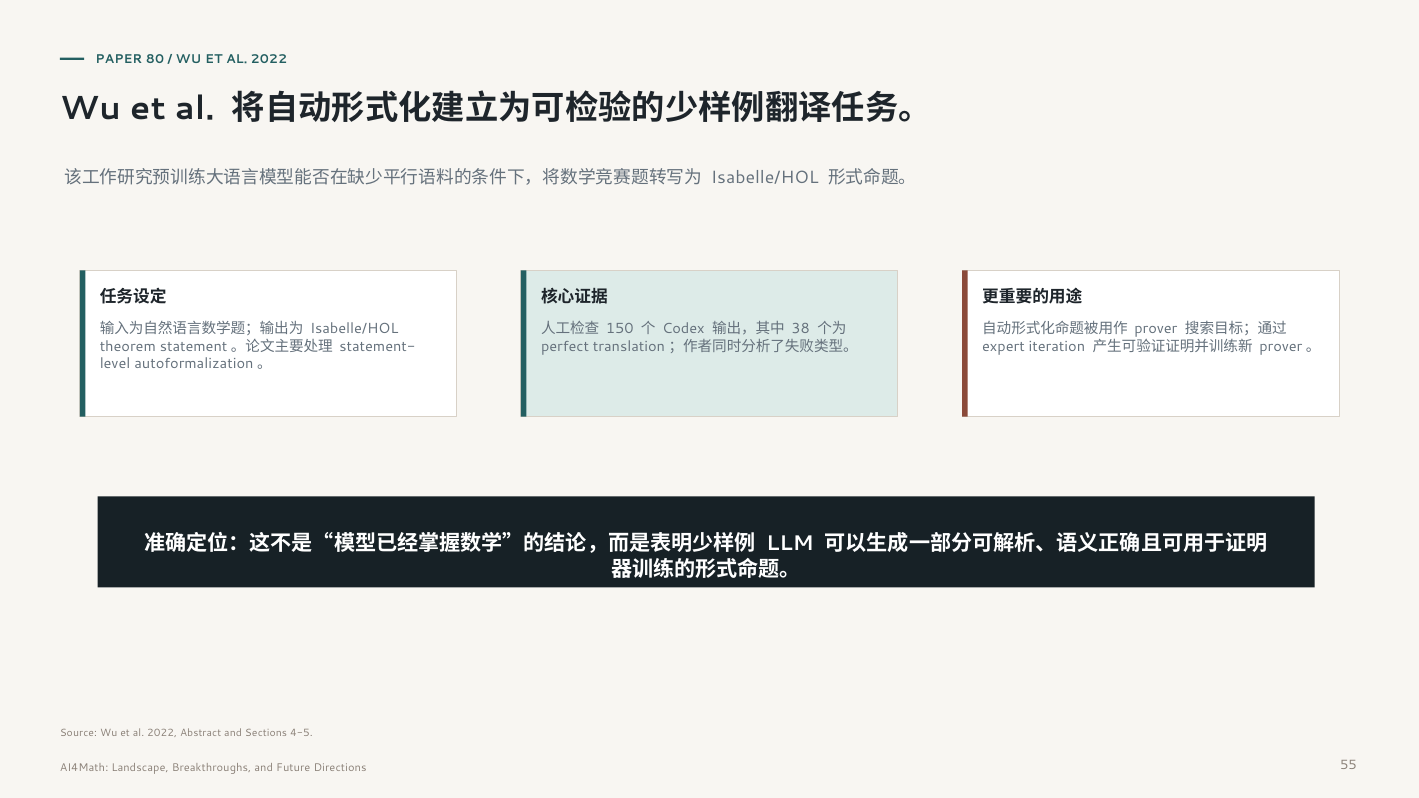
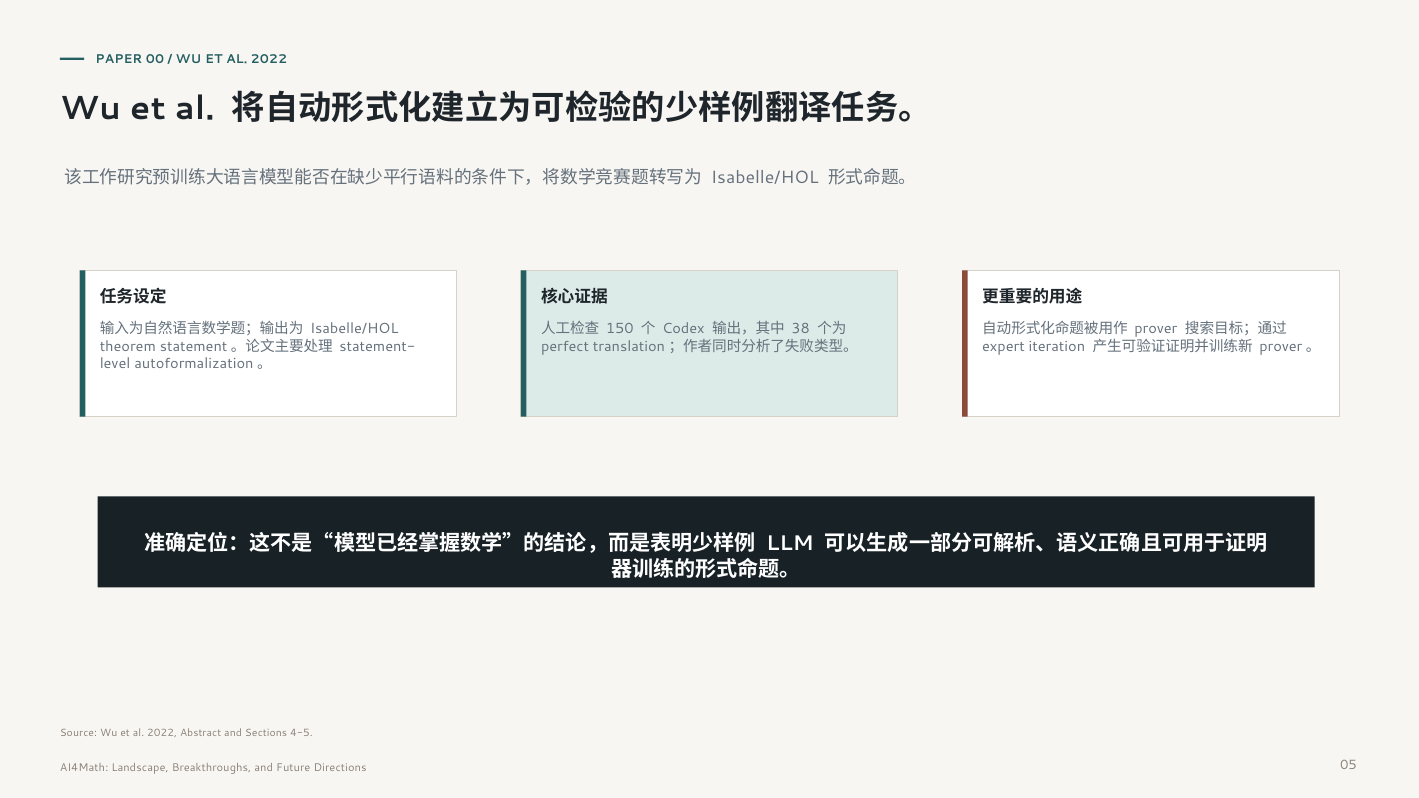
80: 80 -> 00 (155, 60)
55: 55 -> 05 (1348, 765)
